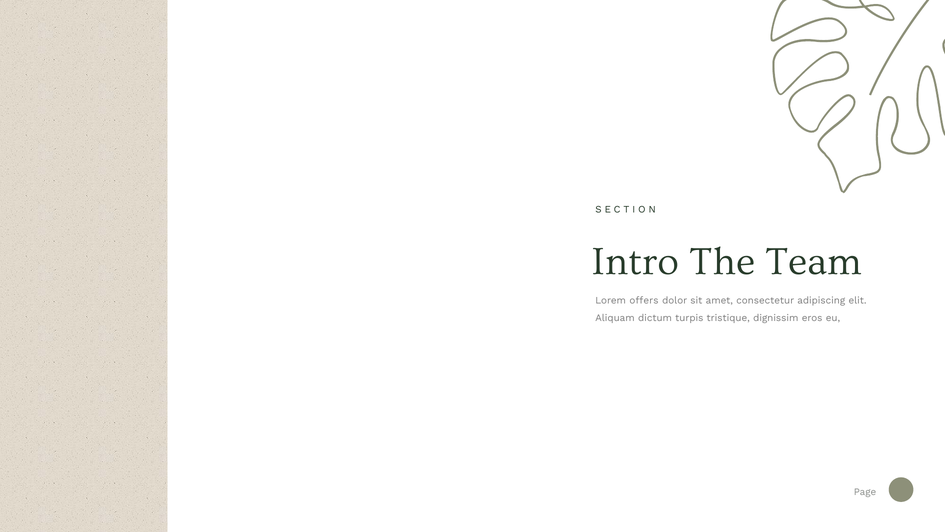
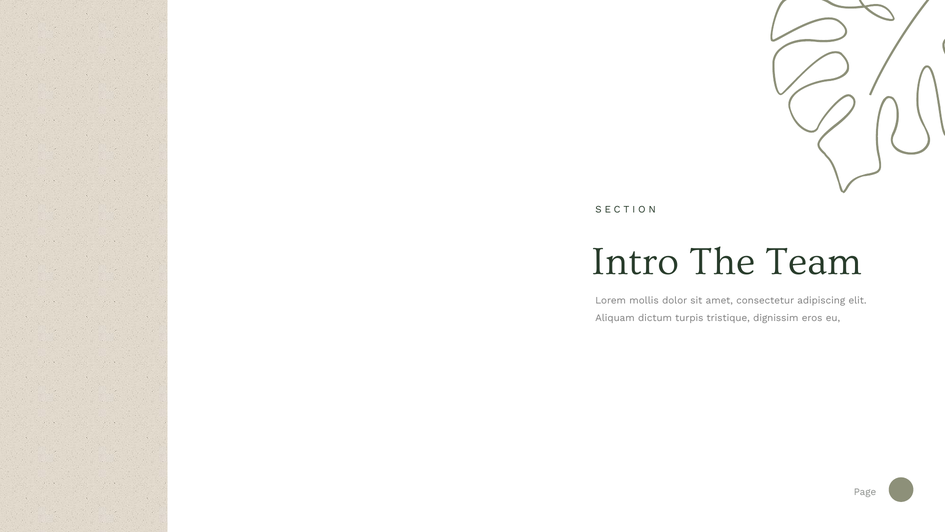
offers: offers -> mollis (644, 300)
